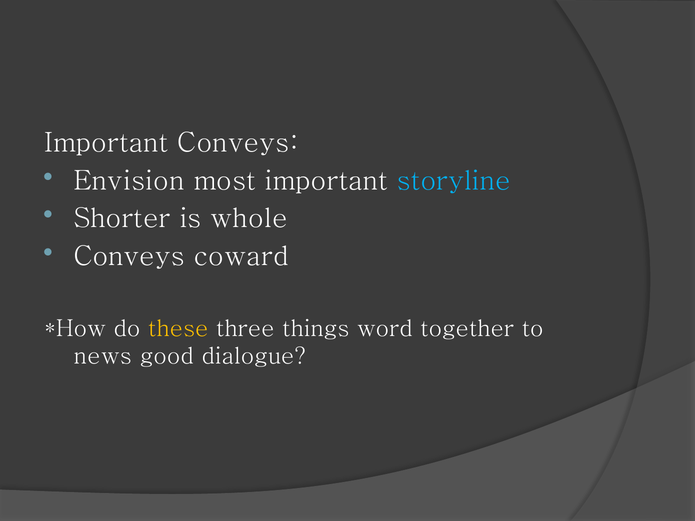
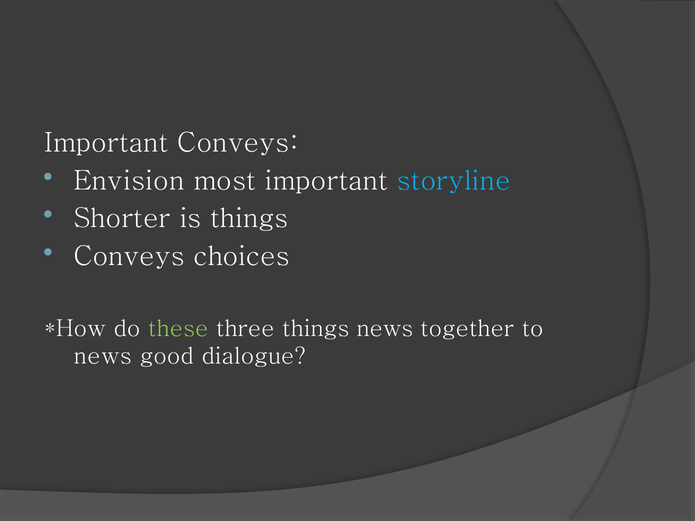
is whole: whole -> things (249, 219)
coward: coward -> choices (242, 256)
these colour: yellow -> light green (178, 329)
things word: word -> news (385, 329)
